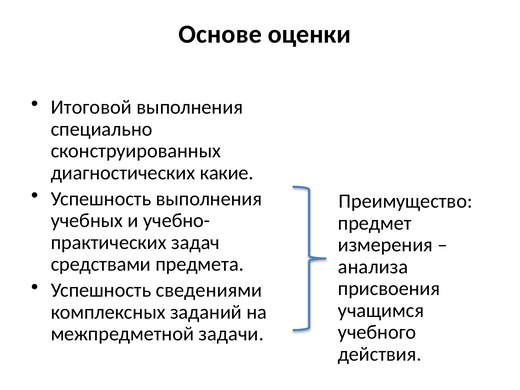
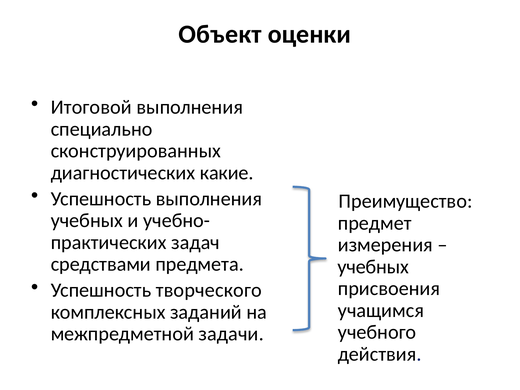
Основе: Основе -> Объект (220, 34)
анализа: анализа -> учебных (373, 267)
сведениями: сведениями -> творческого (209, 290)
